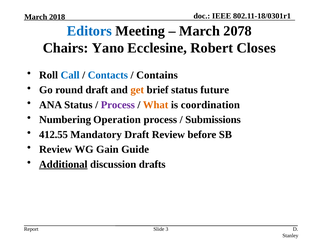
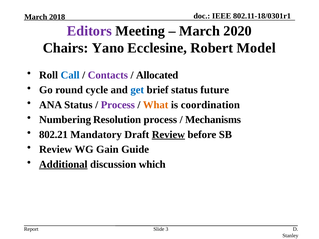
Editors colour: blue -> purple (89, 31)
2078: 2078 -> 2020 (238, 31)
Closes: Closes -> Model (256, 48)
Contacts colour: blue -> purple (108, 75)
Contains: Contains -> Allocated (157, 75)
round draft: draft -> cycle (97, 90)
get colour: orange -> blue (137, 90)
Operation: Operation -> Resolution (117, 120)
Submissions: Submissions -> Mechanisms (213, 120)
412.55: 412.55 -> 802.21 (53, 135)
Review underline: none -> present (168, 135)
drafts: drafts -> which (152, 164)
